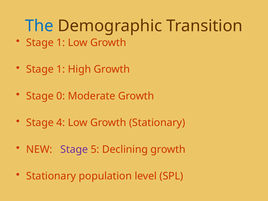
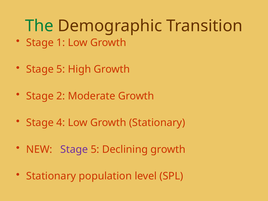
The colour: blue -> green (39, 26)
1: 1 -> 5 (61, 69)
0: 0 -> 2 (61, 96)
